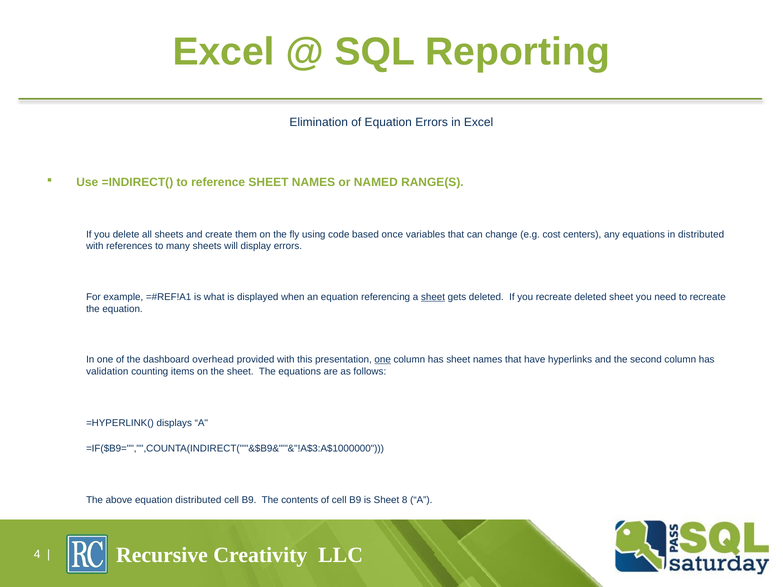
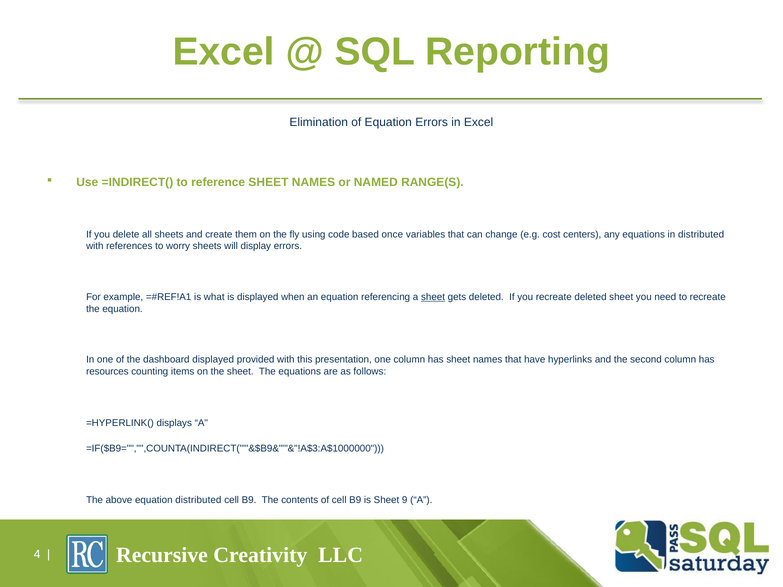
many: many -> worry (178, 246)
dashboard overhead: overhead -> displayed (213, 360)
one underline: present -> none (383, 360)
validation: validation -> resources (107, 372)
8: 8 -> 9 (405, 500)
